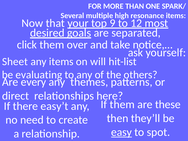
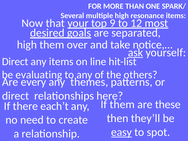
click: click -> high (27, 45)
ask underline: none -> present (135, 53)
Sheet: Sheet -> Direct (15, 62)
will: will -> line (98, 62)
easy’t: easy’t -> each’t (55, 106)
